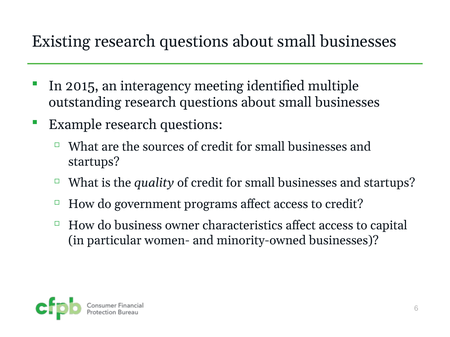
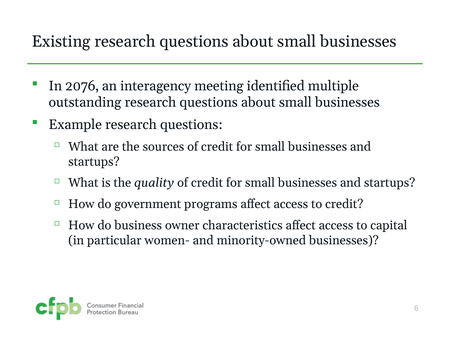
2015: 2015 -> 2076 (82, 86)
